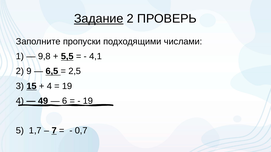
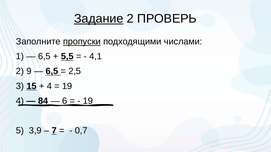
пропуски underline: none -> present (82, 42)
9,8: 9,8 -> 6,5 (44, 57)
49: 49 -> 84 (43, 101)
1,7: 1,7 -> 3,9 (35, 131)
